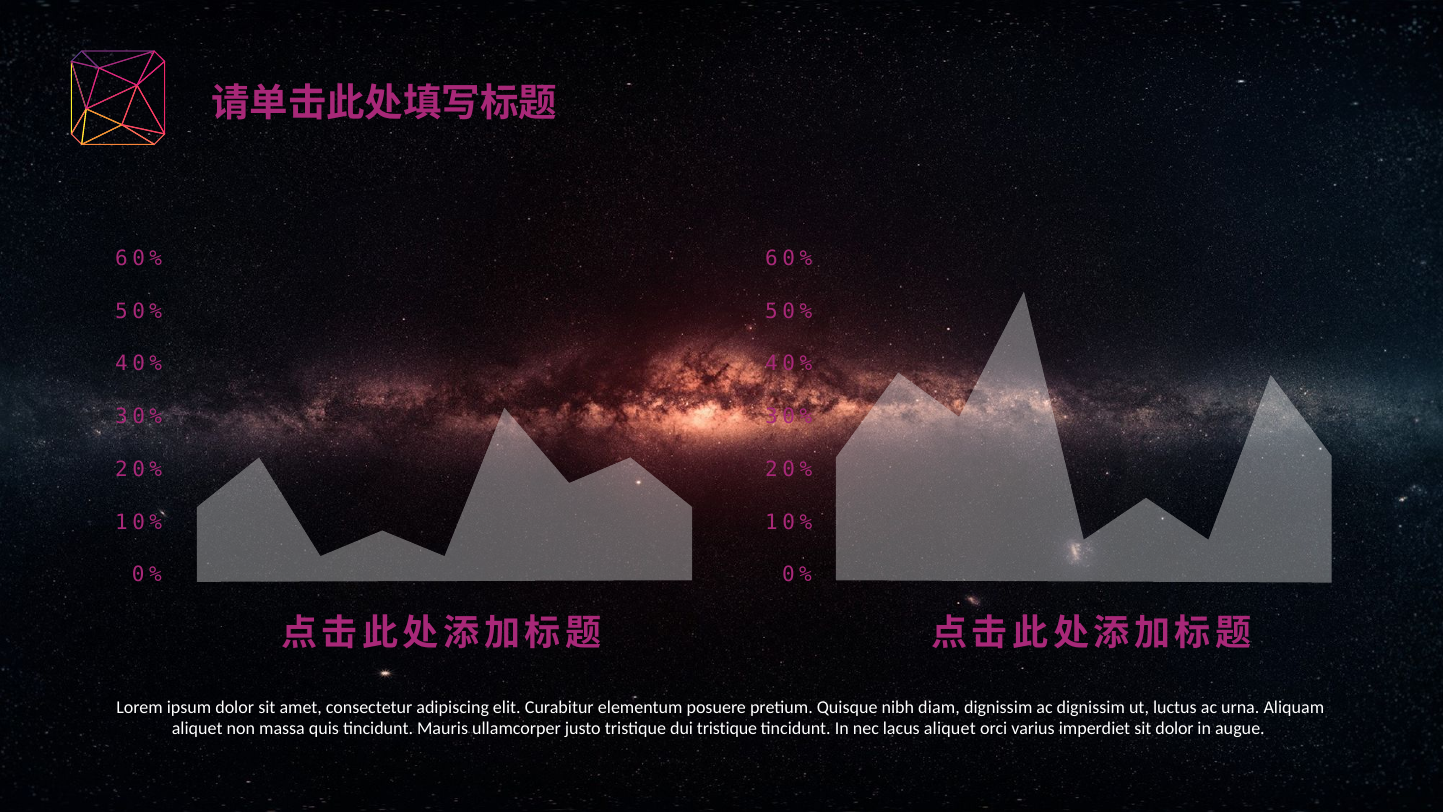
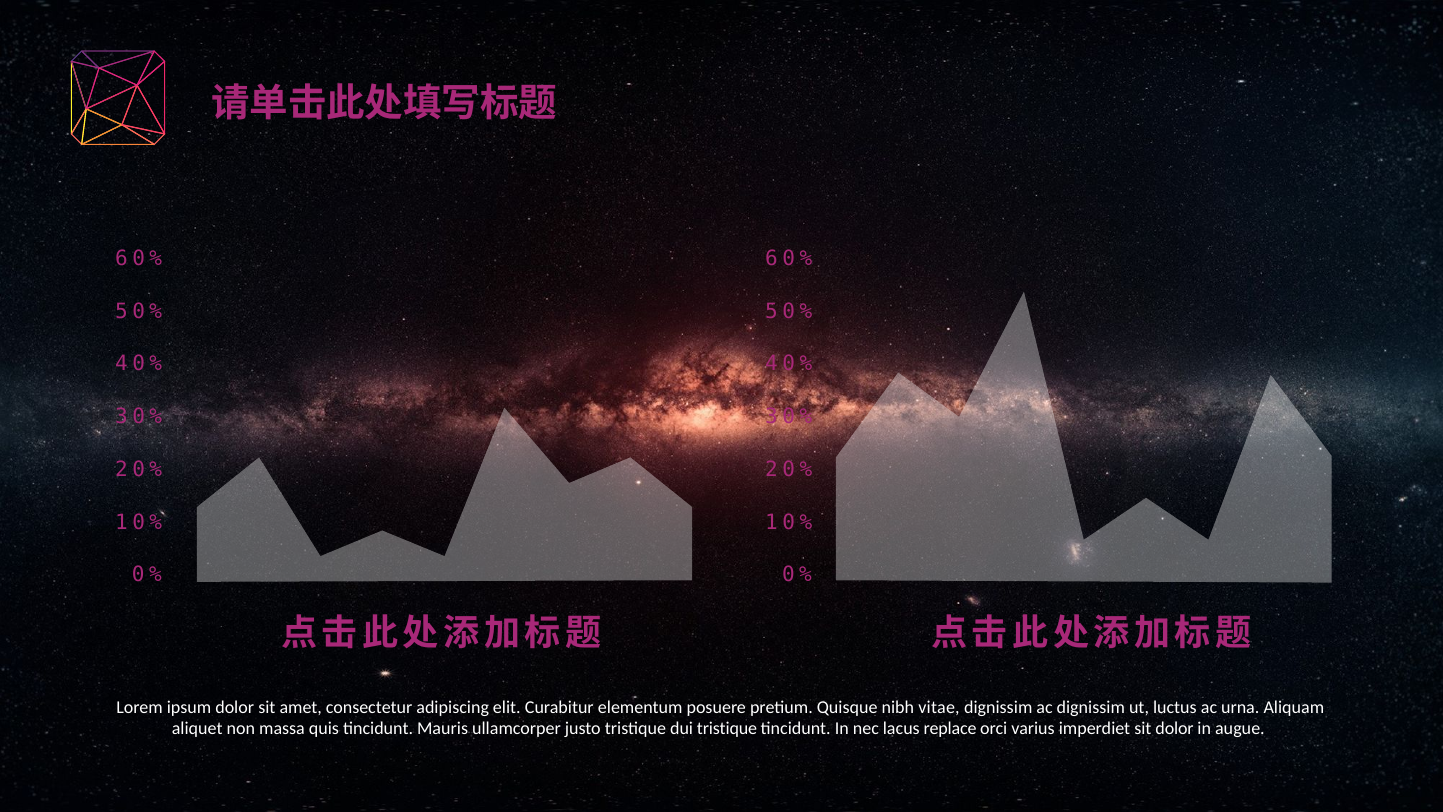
diam: diam -> vitae (939, 707)
lacus aliquet: aliquet -> replace (950, 729)
